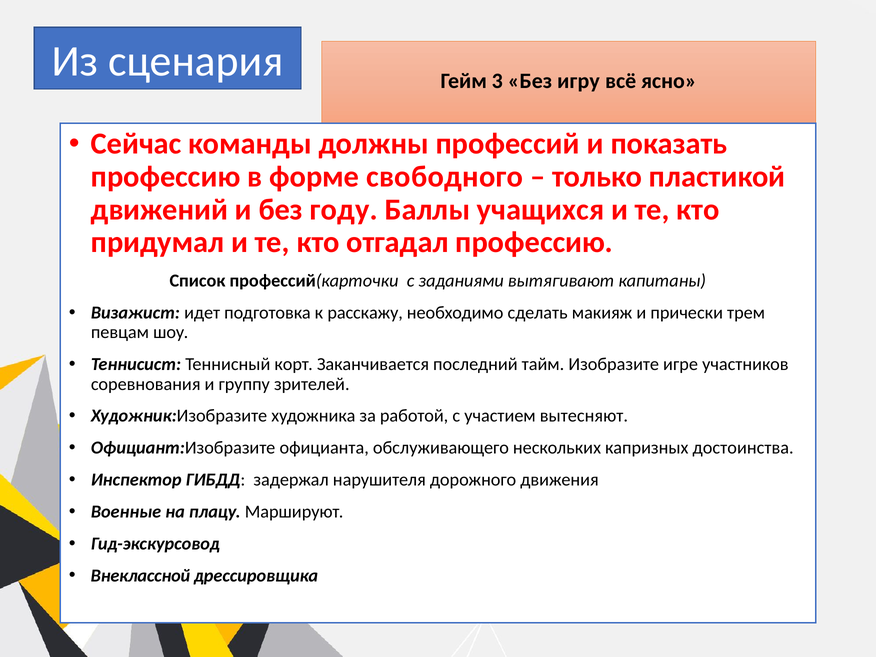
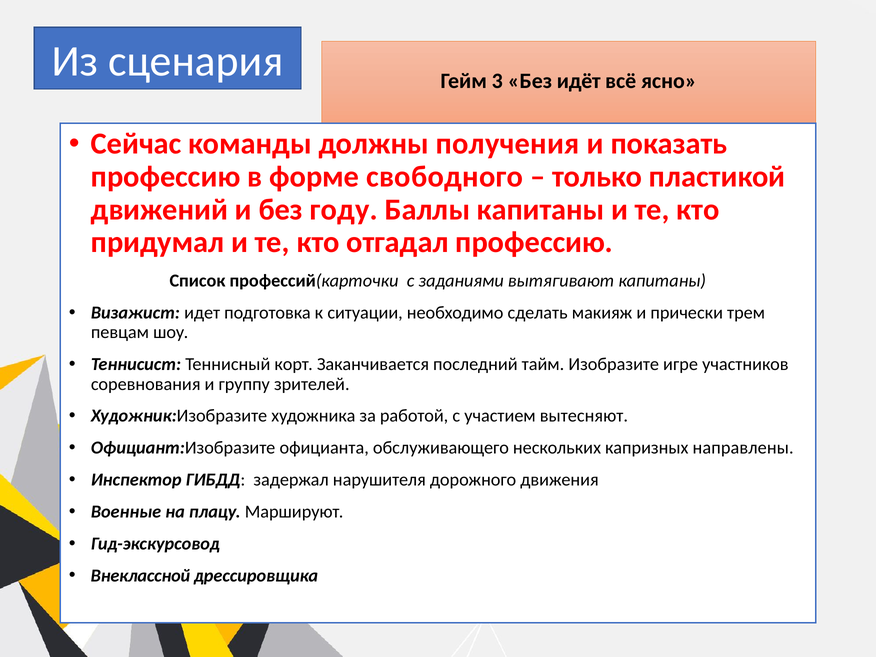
игру: игру -> идёт (579, 81)
профессий: профессий -> получения (508, 144)
Баллы учащихся: учащихся -> капитаны (541, 209)
расскажу: расскажу -> ситуации (365, 313)
достоинства: достоинства -> направлены (743, 448)
